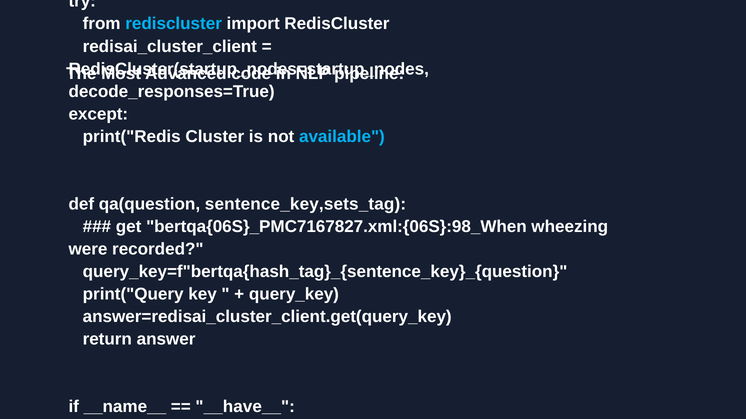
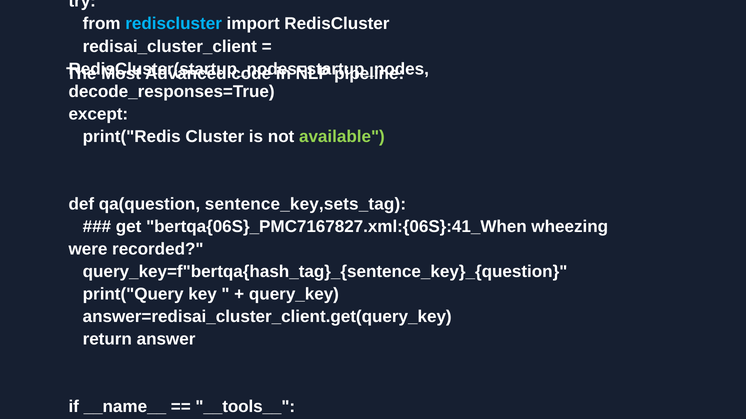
available colour: light blue -> light green (342, 137)
bertqa{06S}_PMC7167827.xml:{06S}:98_When: bertqa{06S}_PMC7167827.xml:{06S}:98_When -> bertqa{06S}_PMC7167827.xml:{06S}:41_When (336, 227)
__have__: __have__ -> __tools__ (245, 407)
